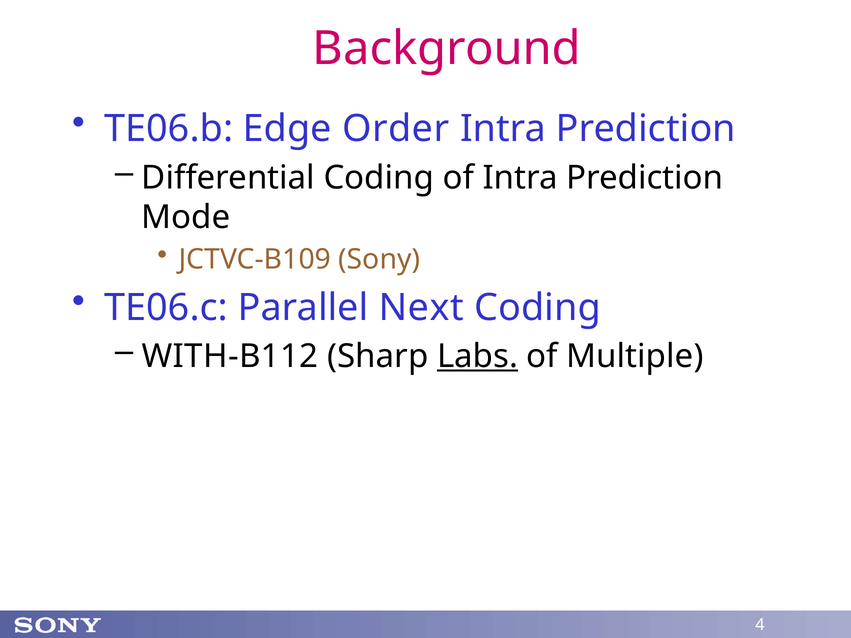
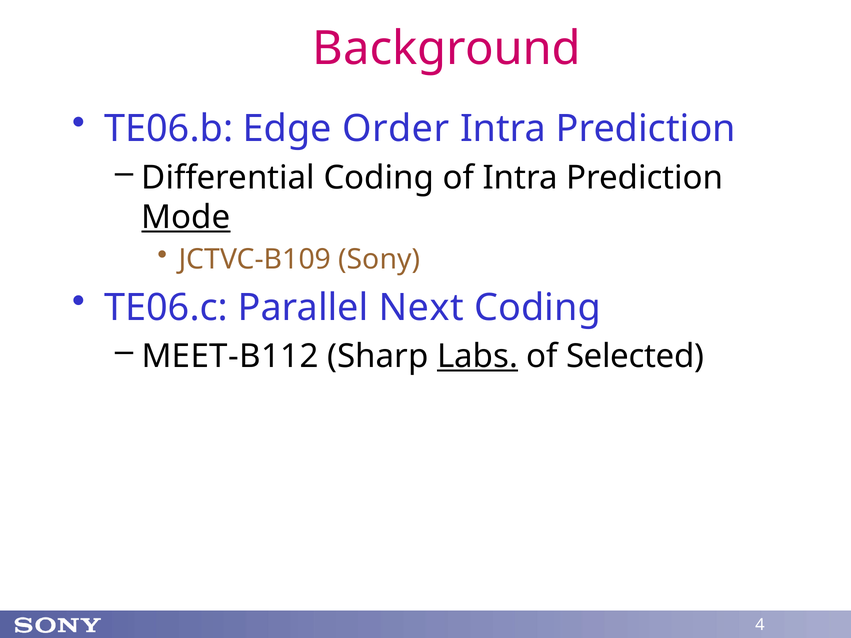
Mode underline: none -> present (186, 217)
WITH-B112: WITH-B112 -> MEET-B112 (230, 357)
Multiple: Multiple -> Selected (635, 357)
